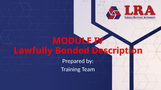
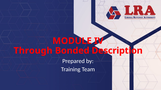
Lawfully: Lawfully -> Through (33, 51)
